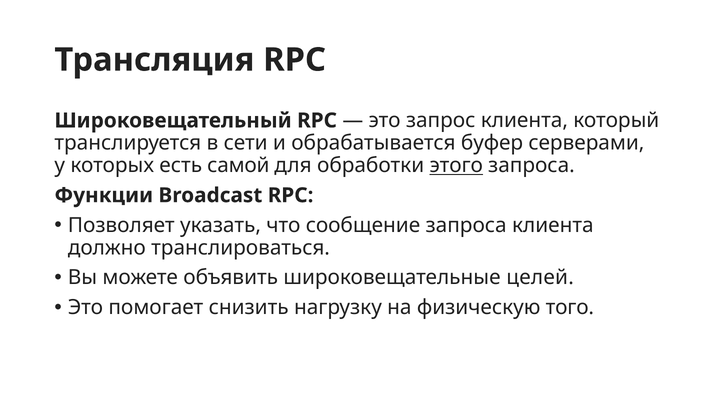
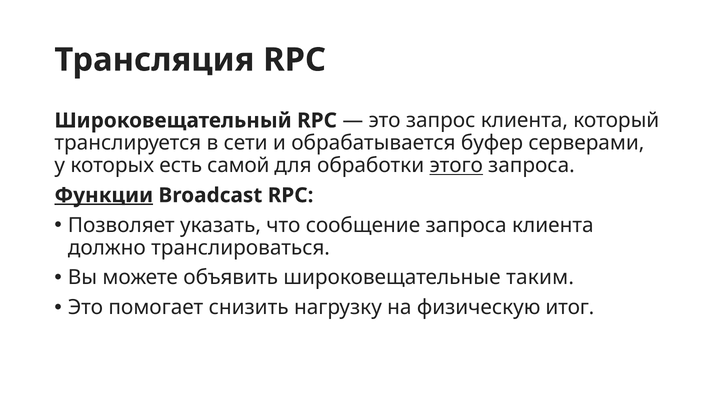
Функции underline: none -> present (104, 196)
целей: целей -> таким (540, 278)
того: того -> итог (570, 308)
